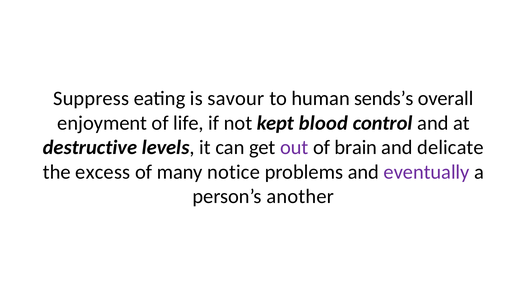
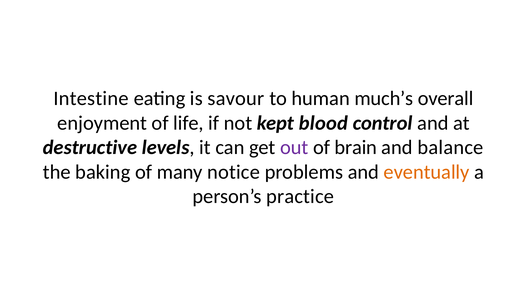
Suppress: Suppress -> Intestine (91, 99)
sends’s: sends’s -> much’s (384, 99)
delicate: delicate -> balance (450, 148)
excess: excess -> baking (103, 172)
eventually colour: purple -> orange (427, 172)
another: another -> practice (300, 197)
